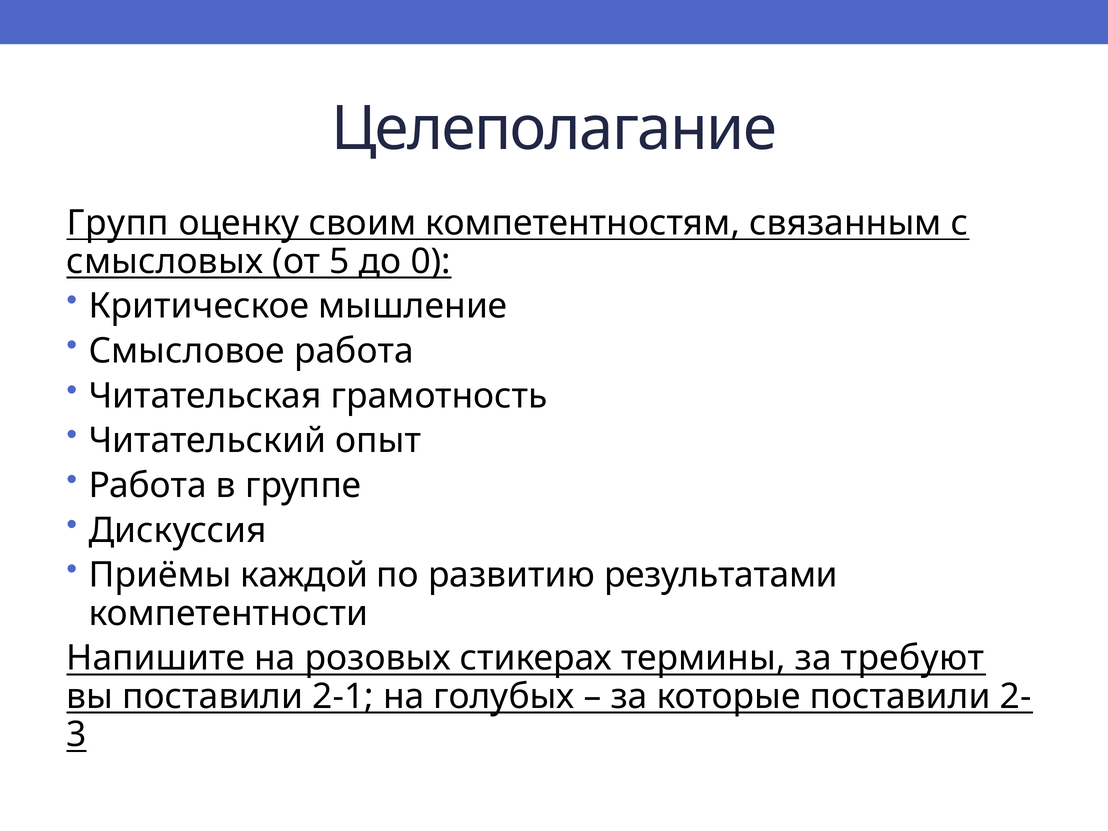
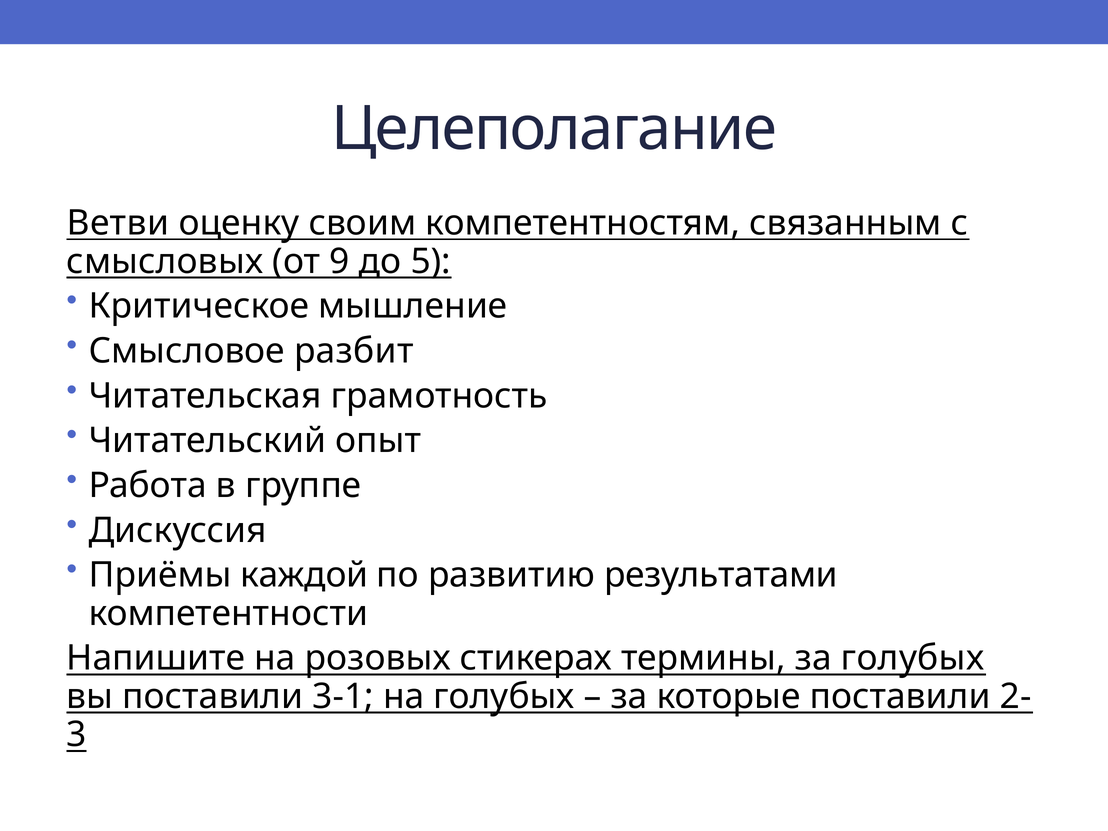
Групп: Групп -> Ветви (118, 223)
5: 5 -> 9 (340, 261)
0: 0 -> 5 (431, 261)
Смысловое работа: работа -> разбит (354, 351)
за требуют: требуют -> голубых (912, 658)
2-1: 2-1 -> 3-1 (343, 697)
